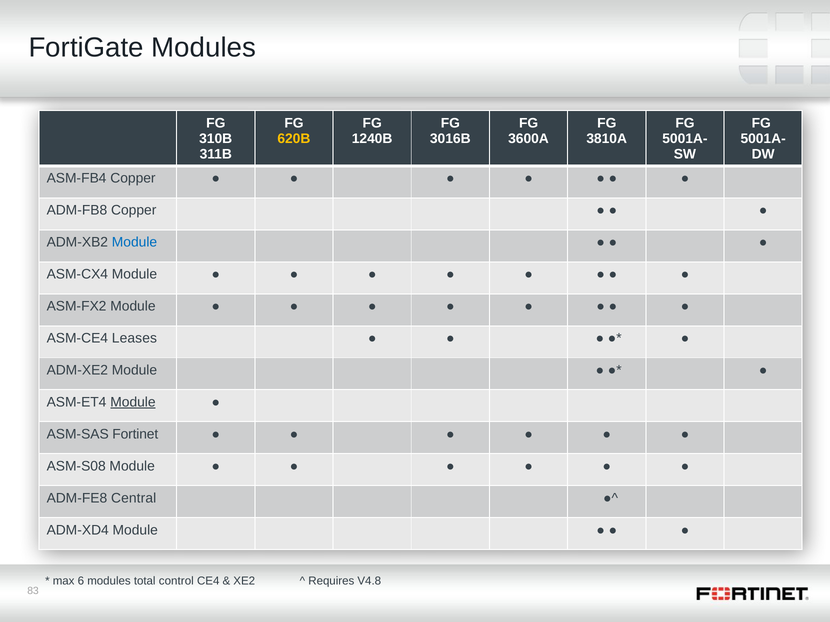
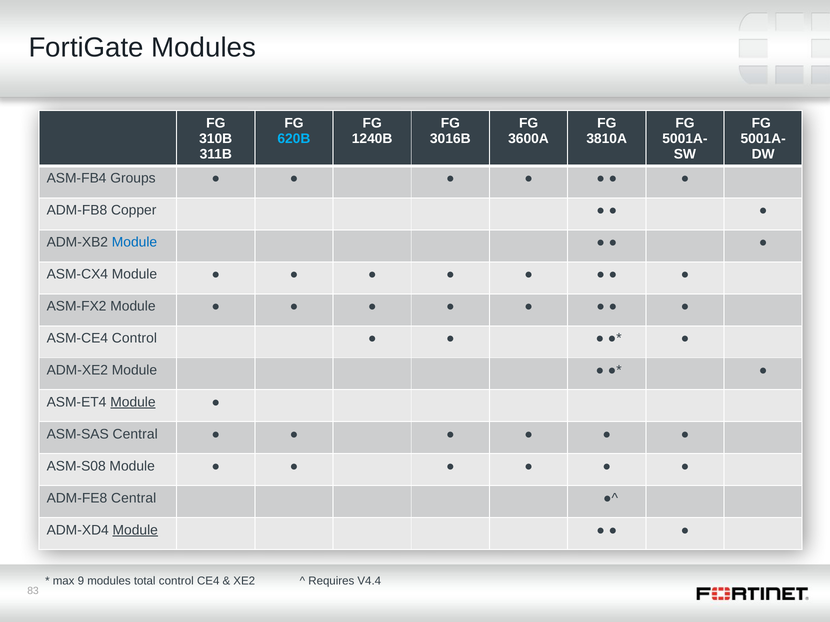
620B colour: yellow -> light blue (294, 139)
ASM-FB4 Copper: Copper -> Groups (133, 179)
ASM-CE4 Leases: Leases -> Control (134, 339)
ASM-SAS Fortinet: Fortinet -> Central (135, 434)
Module underline: none -> present (135, 530)
6: 6 -> 9 (81, 582)
V4.8: V4.8 -> V4.4 (369, 582)
